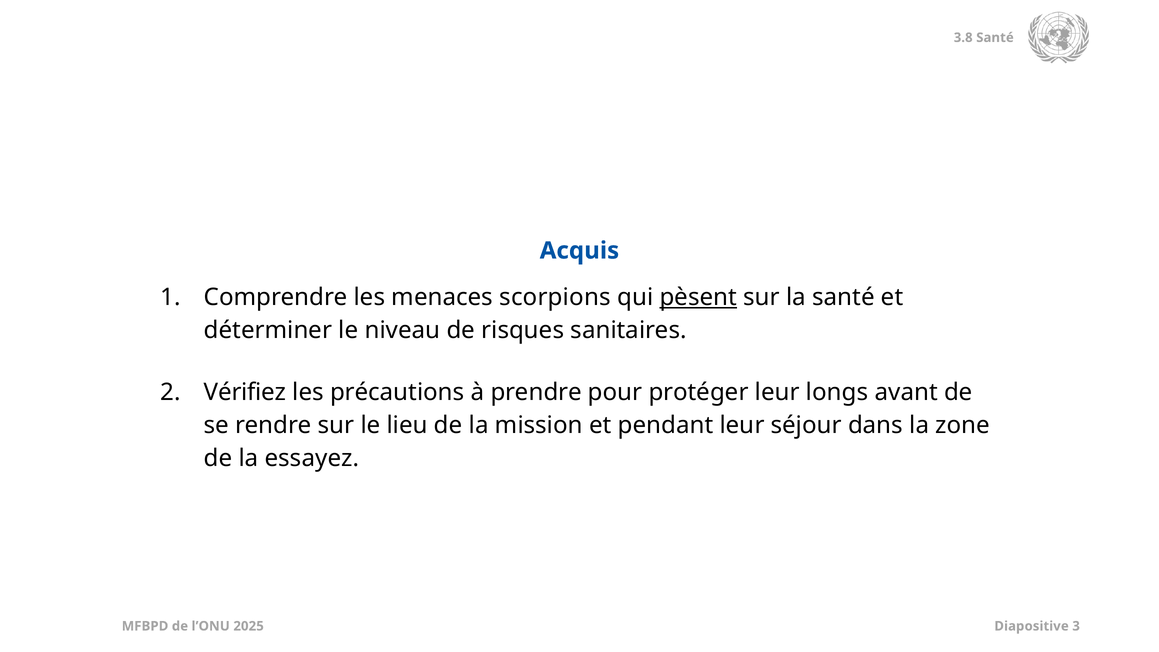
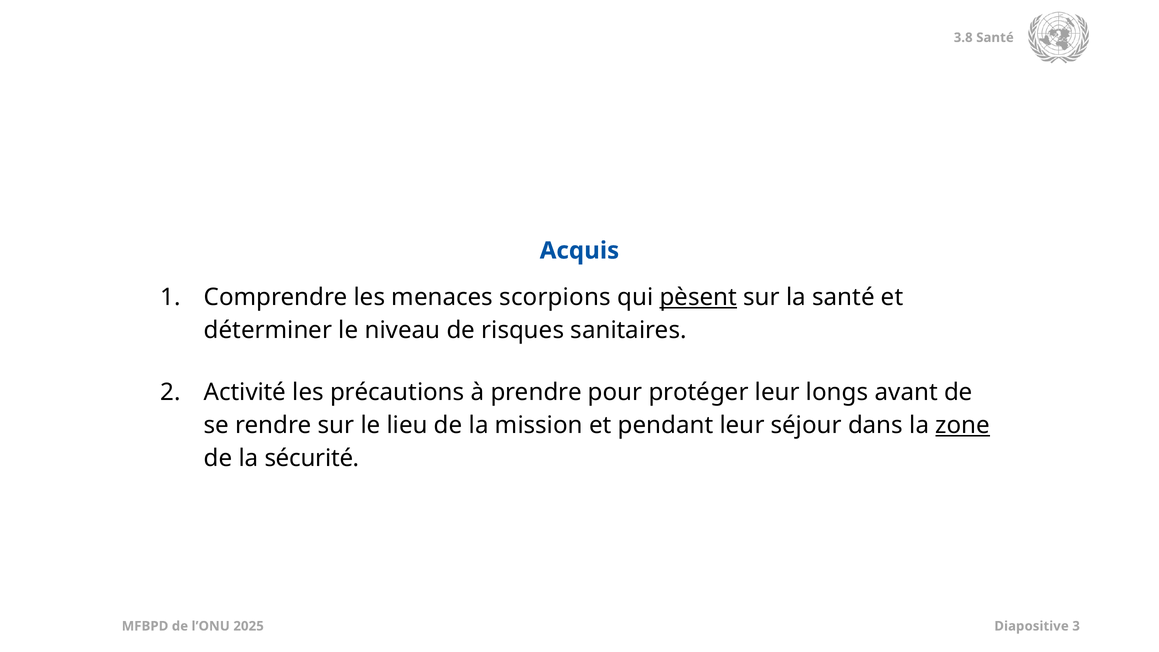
Vérifiez: Vérifiez -> Activité (245, 392)
zone underline: none -> present (963, 425)
essayez: essayez -> sécurité (312, 458)
